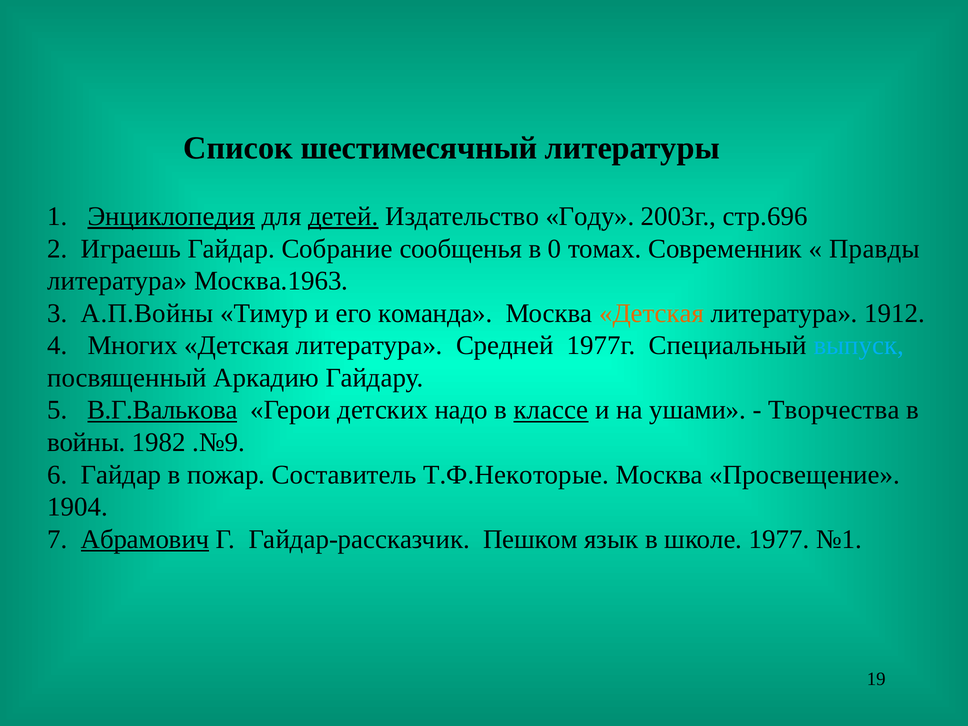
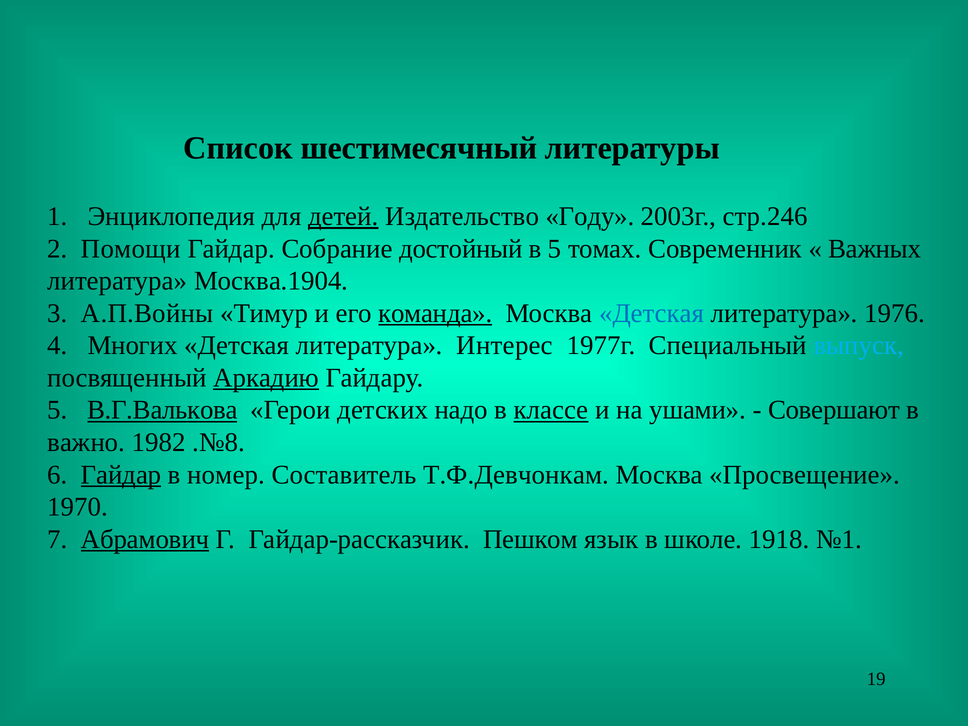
Энциклопедия underline: present -> none (171, 216)
стр.696: стр.696 -> стр.246 (765, 216)
Играешь: Играешь -> Помощи (131, 249)
сообщенья: сообщенья -> достойный (461, 249)
в 0: 0 -> 5 (555, 249)
Правды: Правды -> Важных (875, 249)
Москва.1963: Москва.1963 -> Москва.1904 (271, 281)
команда underline: none -> present (435, 313)
Детская colour: orange -> blue (652, 313)
1912: 1912 -> 1976 (895, 313)
Средней: Средней -> Интерес (505, 346)
Аркадию underline: none -> present (266, 378)
Творчества: Творчества -> Совершают (834, 410)
войны: войны -> важно (86, 442)
.№9: .№9 -> .№8 (219, 442)
Гайдар underline: none -> present (121, 475)
пожар: пожар -> номер (226, 475)
Т.Ф.Некоторые: Т.Ф.Некоторые -> Т.Ф.Девчонкам (516, 475)
1904: 1904 -> 1970 (78, 507)
1977: 1977 -> 1918 (779, 539)
